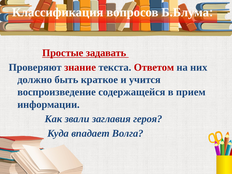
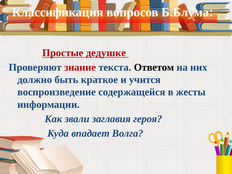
задавать: задавать -> дедушке (106, 53)
Ответом colour: red -> black (154, 67)
прием: прием -> жесты (191, 92)
